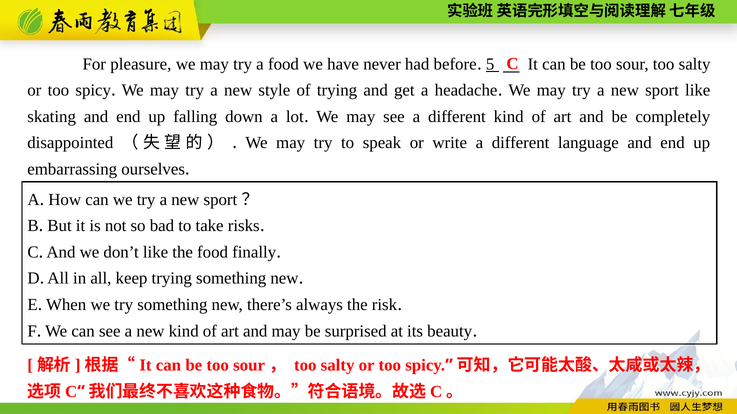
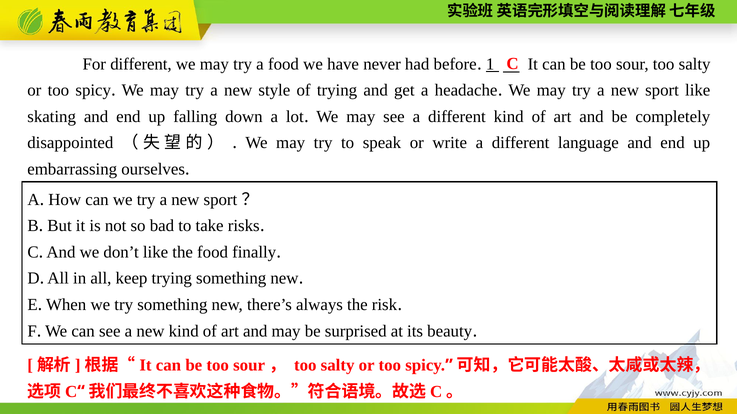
For pleasure: pleasure -> different (141, 64)
5: 5 -> 1 (490, 64)
